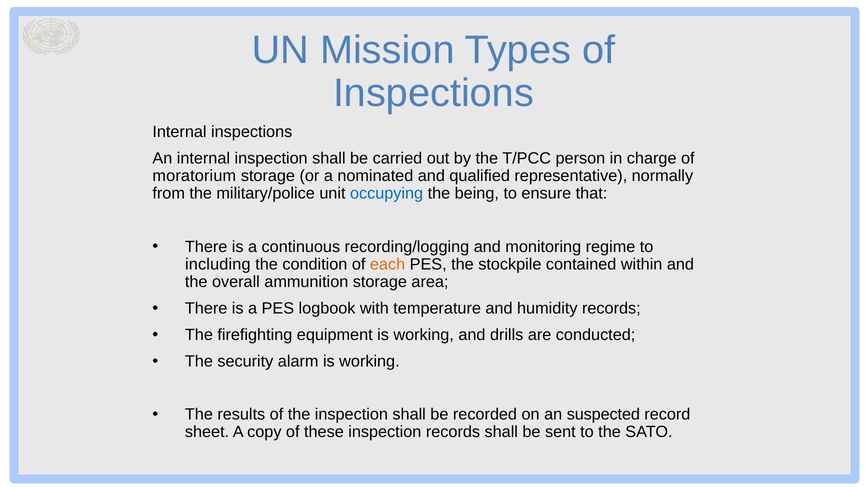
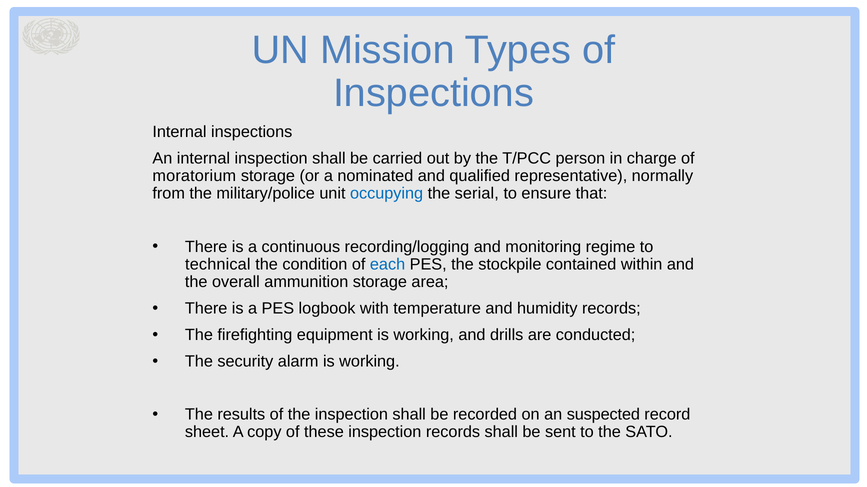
being: being -> serial (477, 194)
including: including -> technical (218, 265)
each colour: orange -> blue (388, 265)
